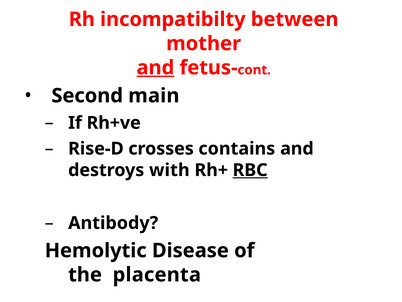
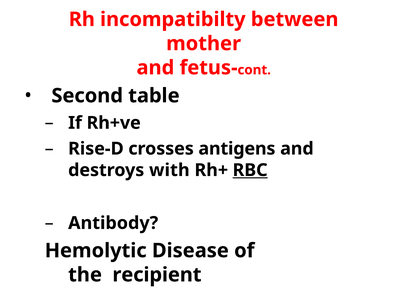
and underline: present -> none (155, 68)
main: main -> table (154, 96)
contains: contains -> antigens (237, 148)
placenta: placenta -> recipient (157, 274)
